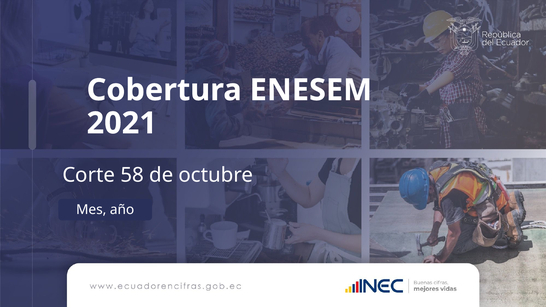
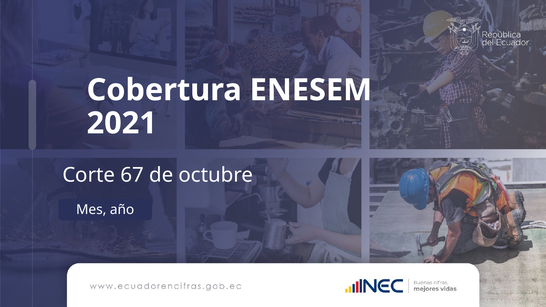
58: 58 -> 67 (132, 175)
